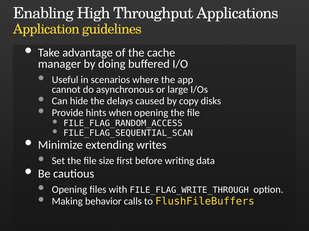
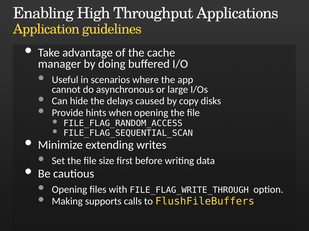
behavior: behavior -> supports (103, 202)
